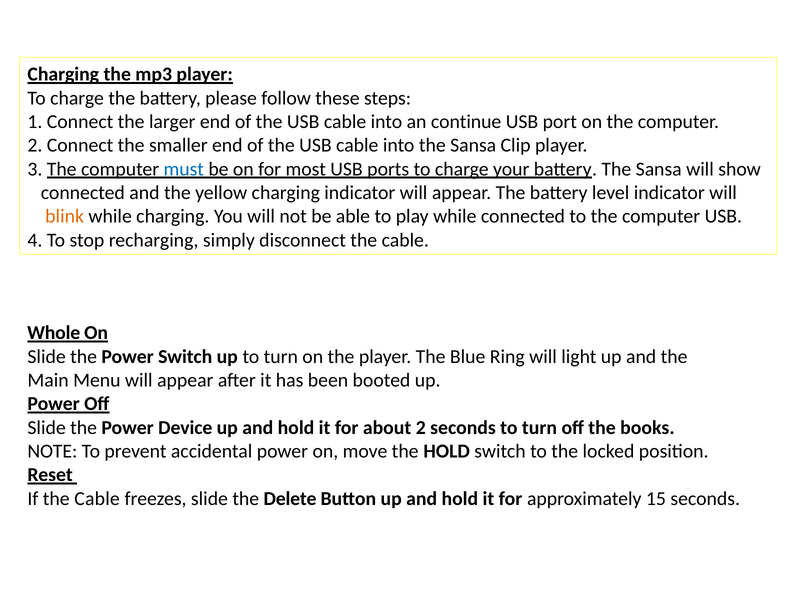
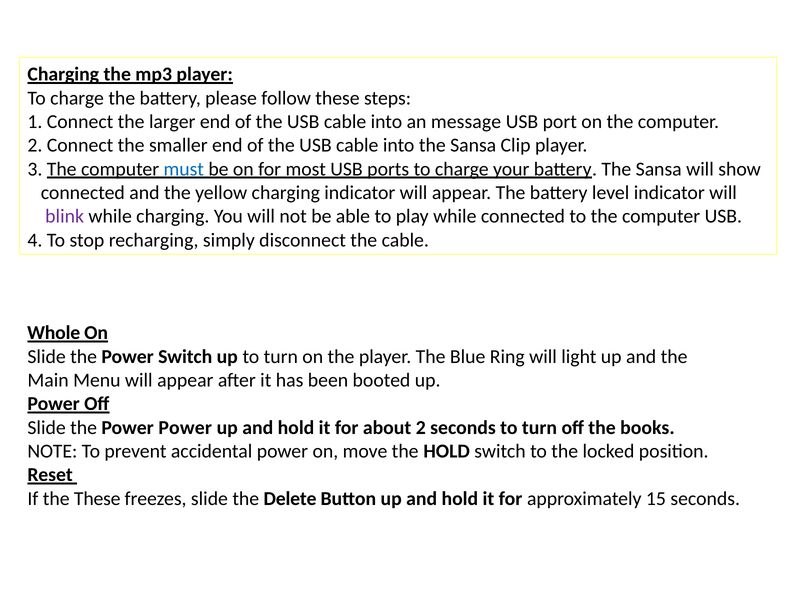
continue: continue -> message (466, 122)
blink colour: orange -> purple (65, 217)
Power Device: Device -> Power (185, 428)
If the Cable: Cable -> These (97, 499)
